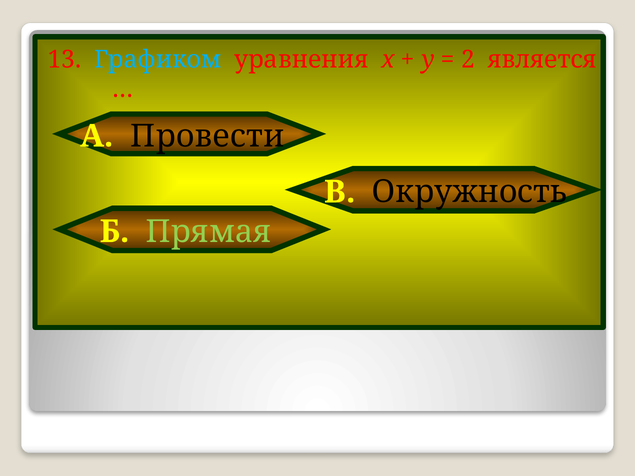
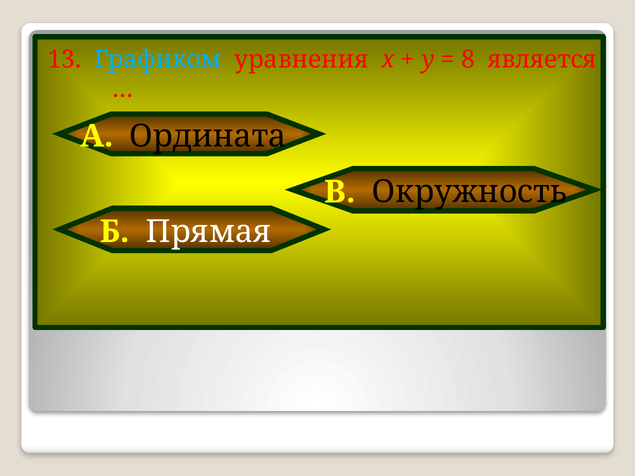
2: 2 -> 8 (468, 60)
Провести: Провести -> Ордината (208, 136)
Прямая colour: light green -> white (209, 232)
